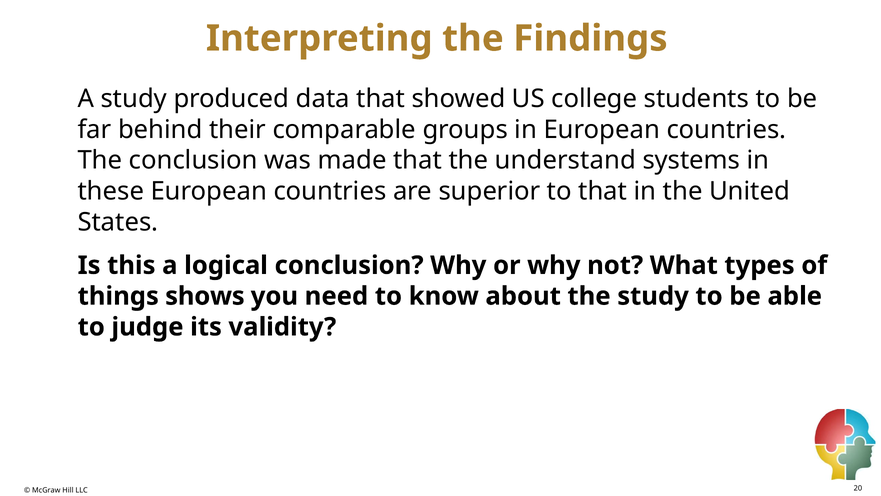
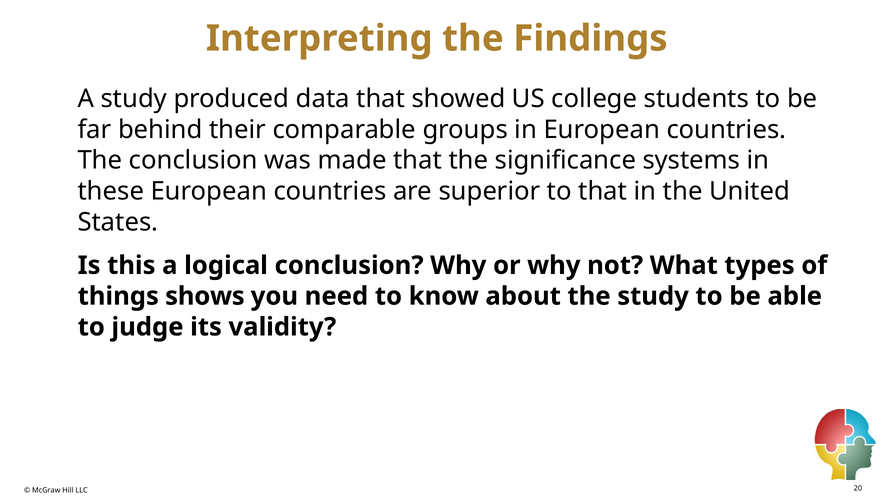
understand: understand -> significance (565, 160)
